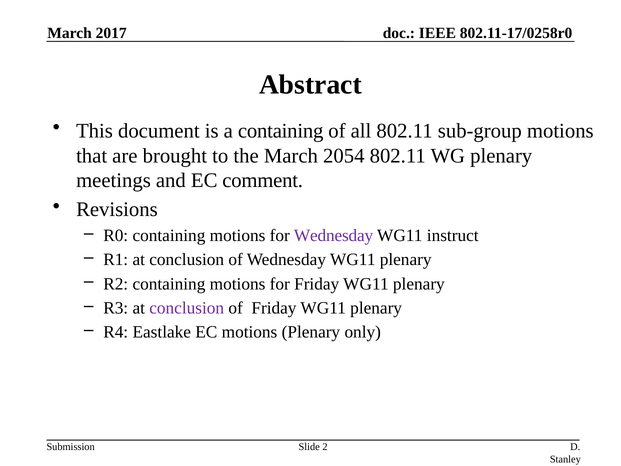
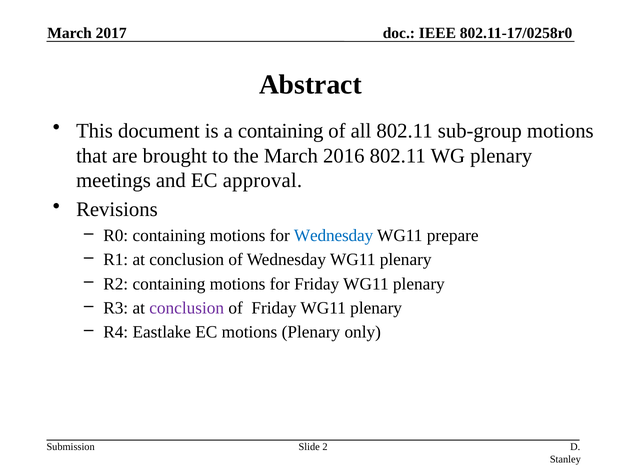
2054: 2054 -> 2016 (344, 156)
comment: comment -> approval (262, 181)
Wednesday colour: purple -> blue (334, 235)
instruct: instruct -> prepare (453, 235)
